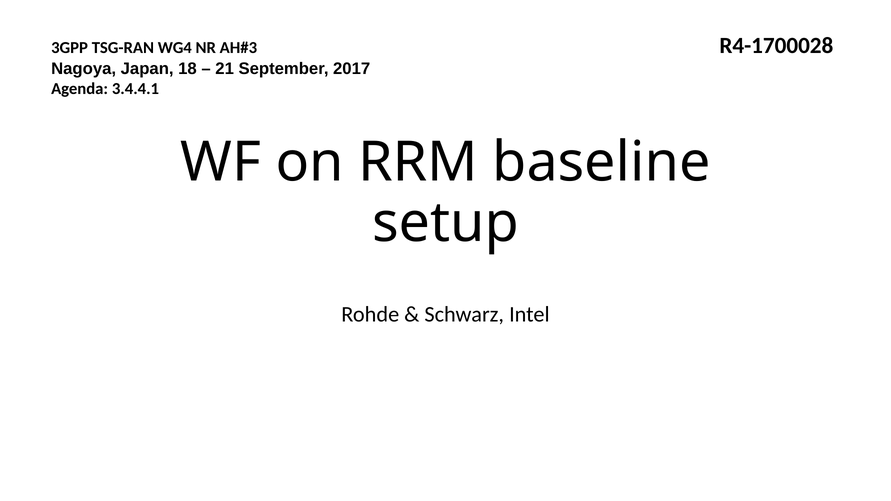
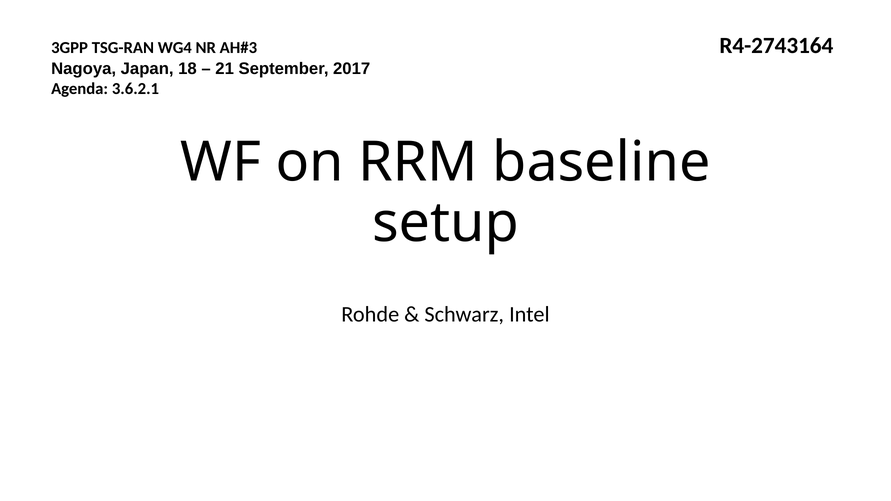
R4-1700028: R4-1700028 -> R4-2743164 (776, 45)
3.4.4.1: 3.4.4.1 -> 3.6.2.1 (135, 89)
